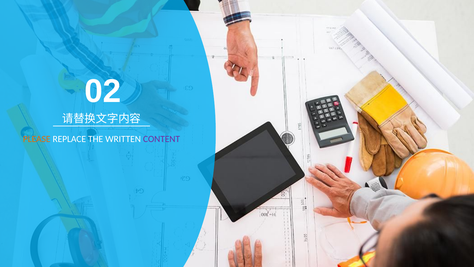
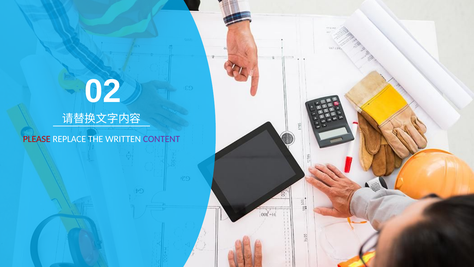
PLEASE colour: orange -> red (37, 139)
